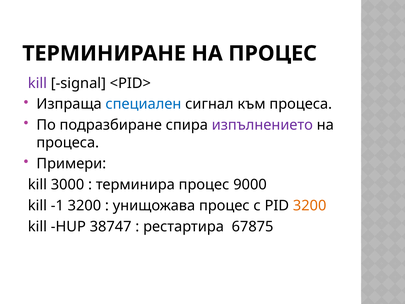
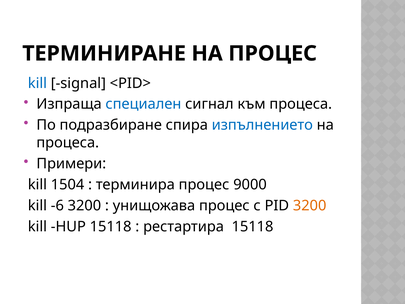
kill colour: purple -> blue (37, 83)
изпълнението colour: purple -> blue (262, 125)
3000: 3000 -> 1504 (68, 185)
-1: -1 -> -6 (57, 206)
HUP 38747: 38747 -> 15118 (111, 227)
рестартира 67875: 67875 -> 15118 (253, 227)
